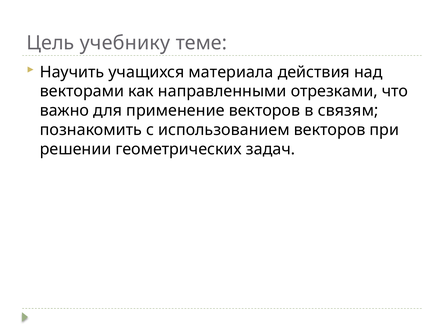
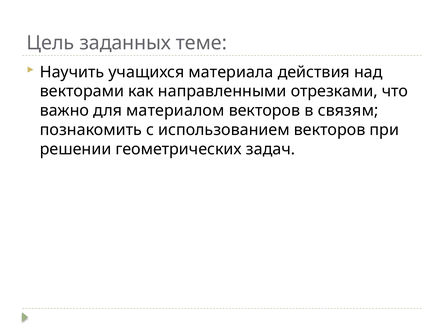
учебнику: учебнику -> заданных (125, 43)
применение: применение -> материалом (175, 111)
